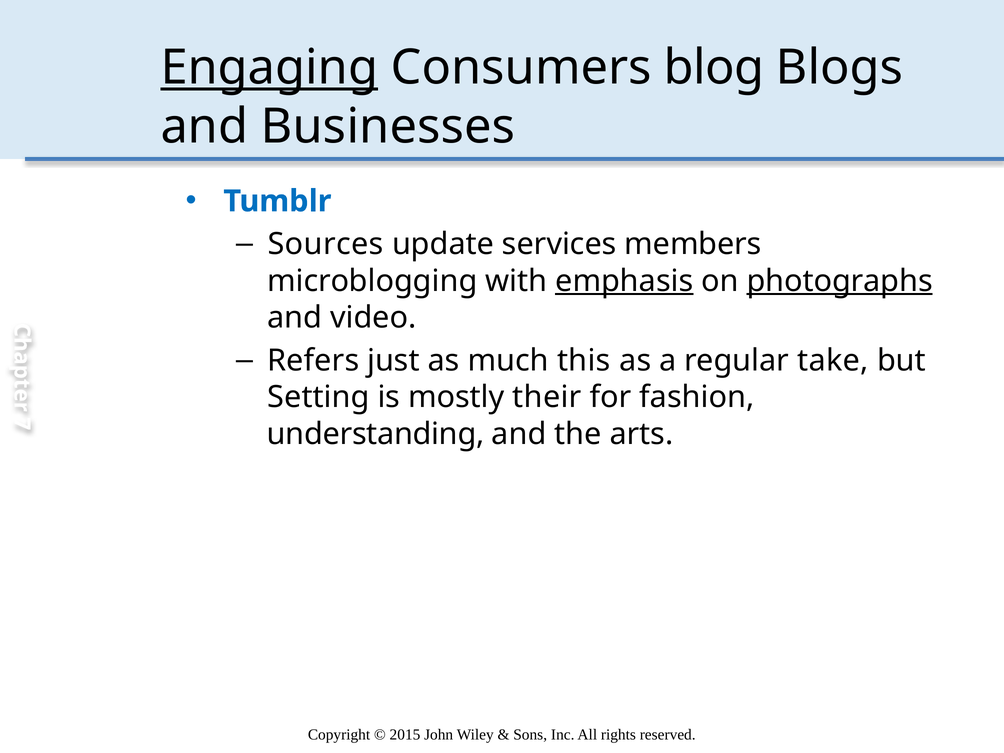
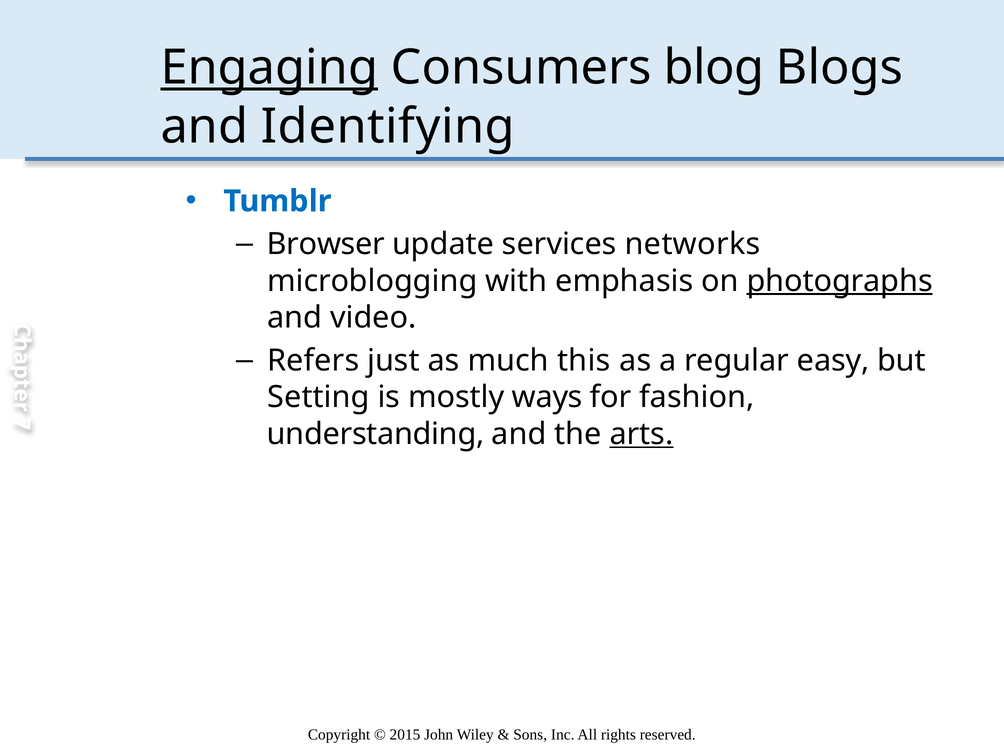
Businesses: Businesses -> Identifying (388, 126)
Sources: Sources -> Browser (326, 244)
members: members -> networks (693, 244)
emphasis underline: present -> none (624, 281)
take: take -> easy (833, 361)
their: their -> ways (547, 397)
arts underline: none -> present (641, 434)
